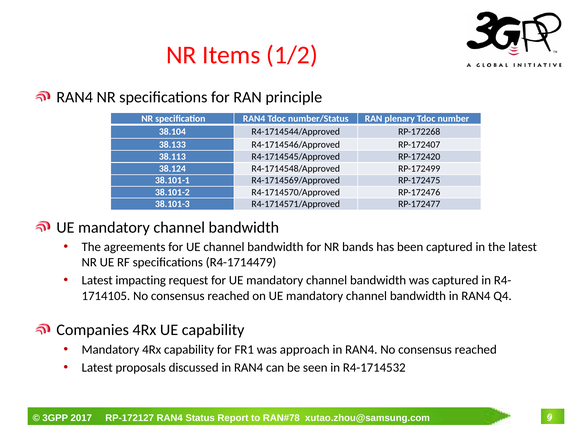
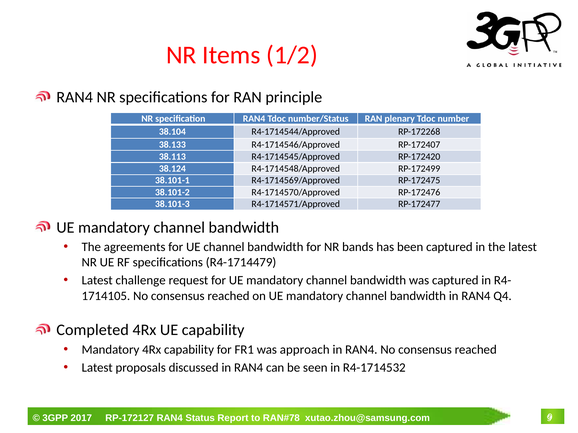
impacting: impacting -> challenge (141, 281)
Companies: Companies -> Completed (93, 330)
